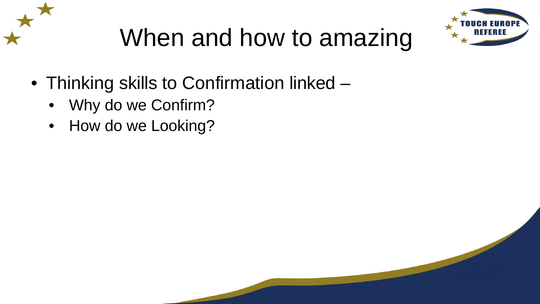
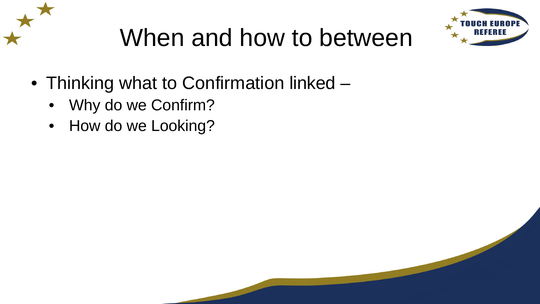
amazing: amazing -> between (366, 38)
skills: skills -> what (138, 83)
